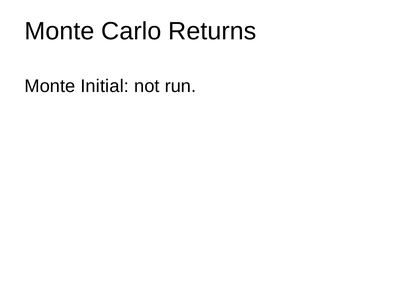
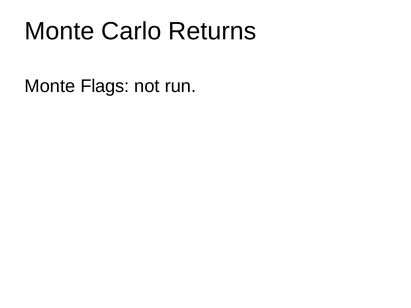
Initial: Initial -> Flags (105, 86)
